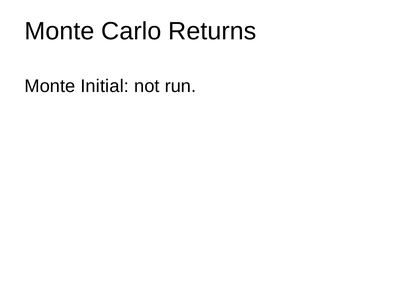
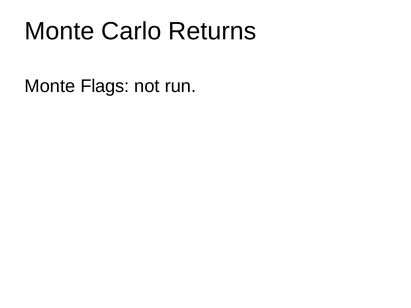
Initial: Initial -> Flags (105, 86)
